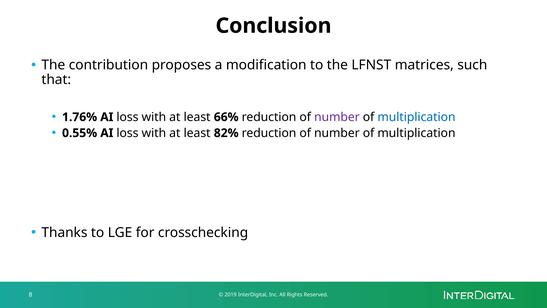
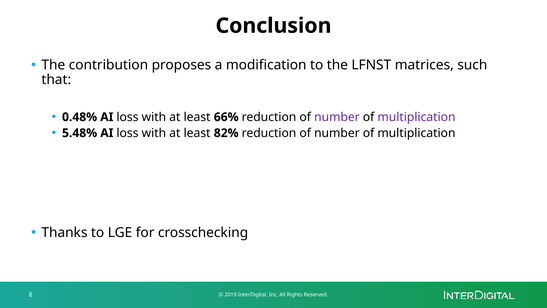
1.76%: 1.76% -> 0.48% (80, 117)
multiplication colour: blue -> purple (416, 117)
0.55%: 0.55% -> 5.48% (80, 133)
